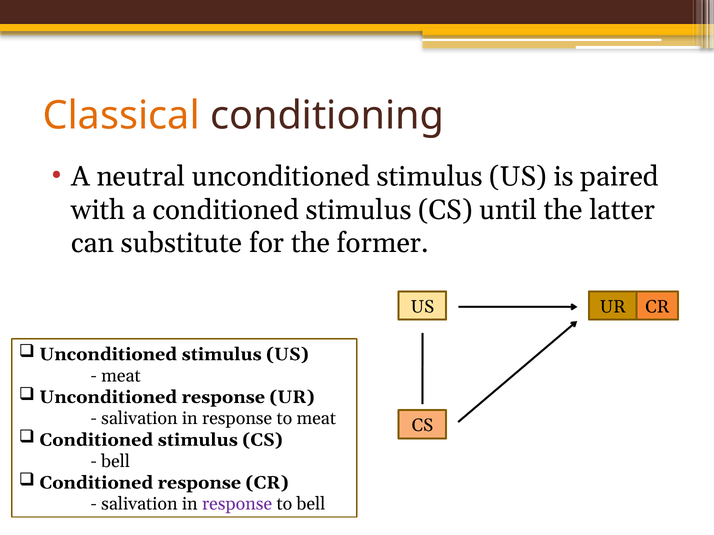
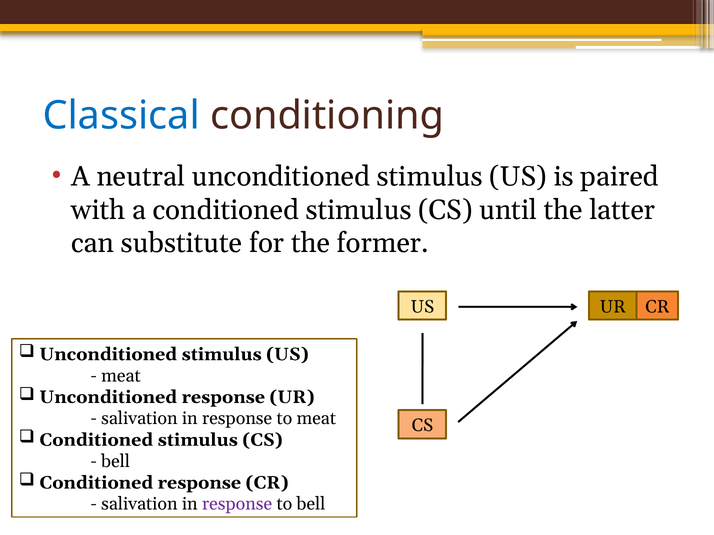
Classical colour: orange -> blue (121, 116)
